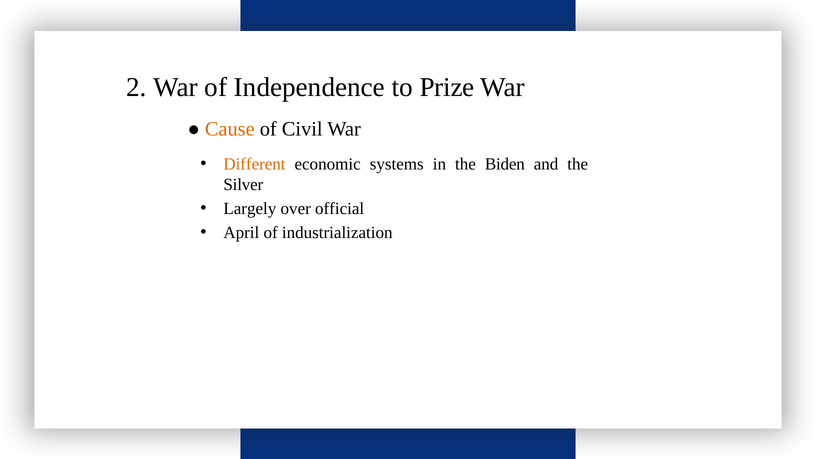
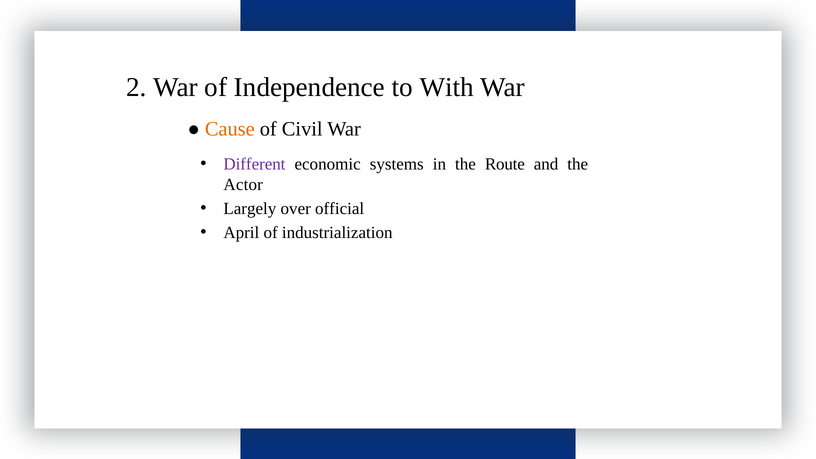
Prize: Prize -> With (447, 87)
Different colour: orange -> purple (254, 164)
Biden: Biden -> Route (505, 164)
Silver: Silver -> Actor (243, 185)
